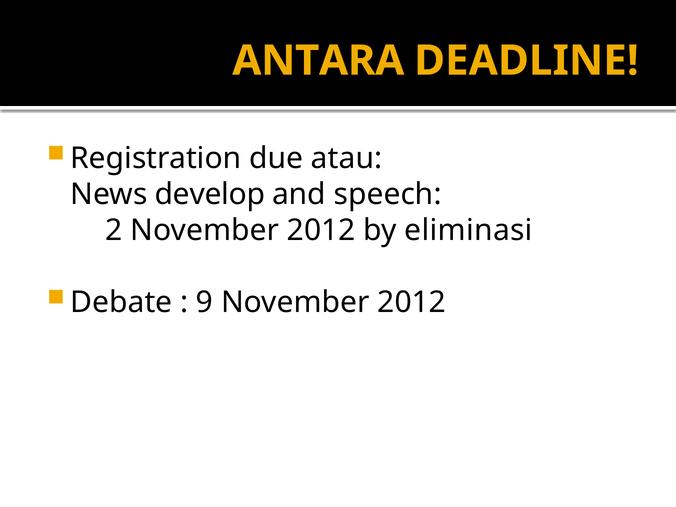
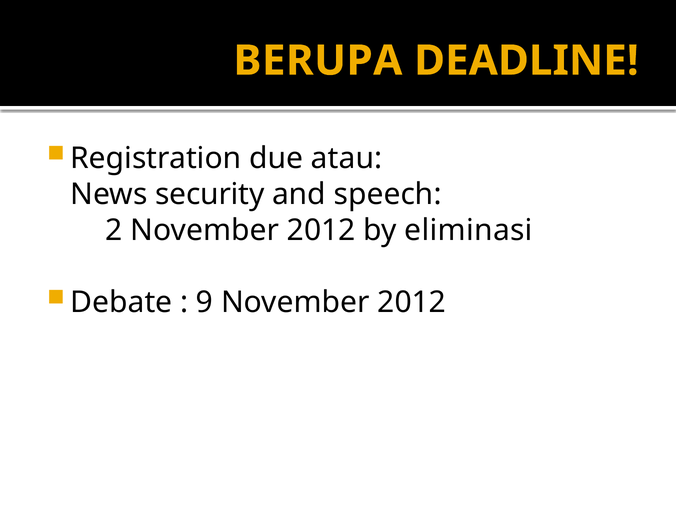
ANTARA: ANTARA -> BERUPA (318, 61)
develop: develop -> security (210, 194)
